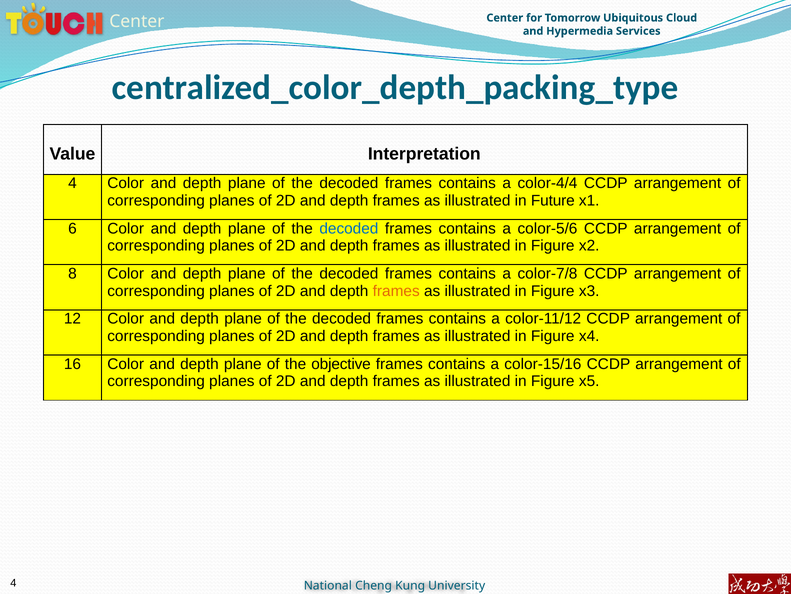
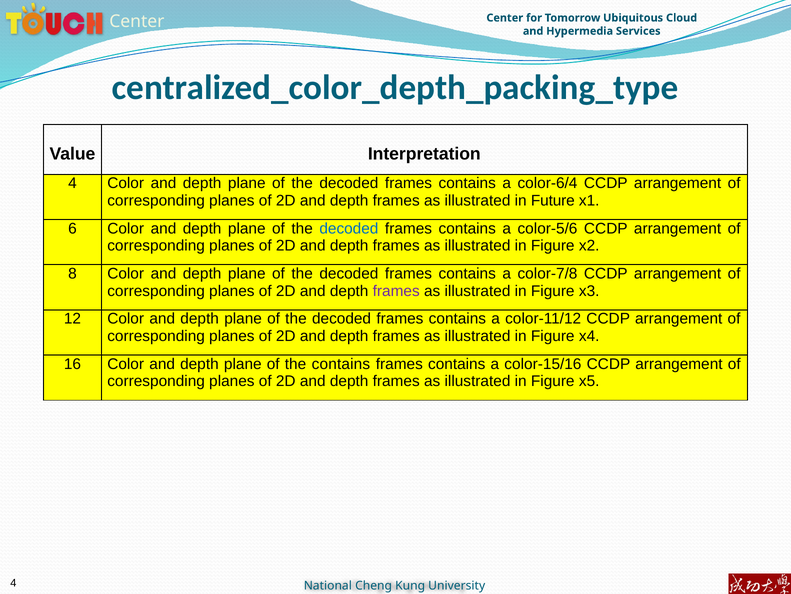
color-4/4: color-4/4 -> color-6/4 (547, 183)
frames colour: orange -> purple (396, 291)
the objective: objective -> contains (341, 364)
